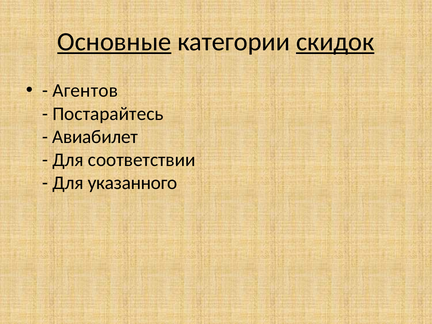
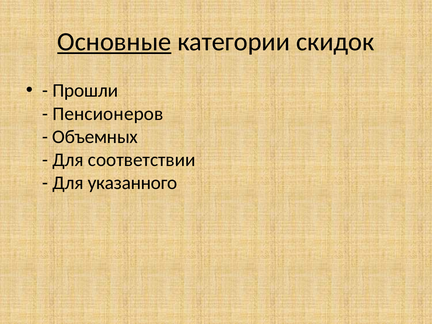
скидок underline: present -> none (335, 42)
Агентов: Агентов -> Прошли (85, 91)
Постарайтесь: Постарайтесь -> Пенсионеров (108, 114)
Авиабилет: Авиабилет -> Объемных (95, 137)
